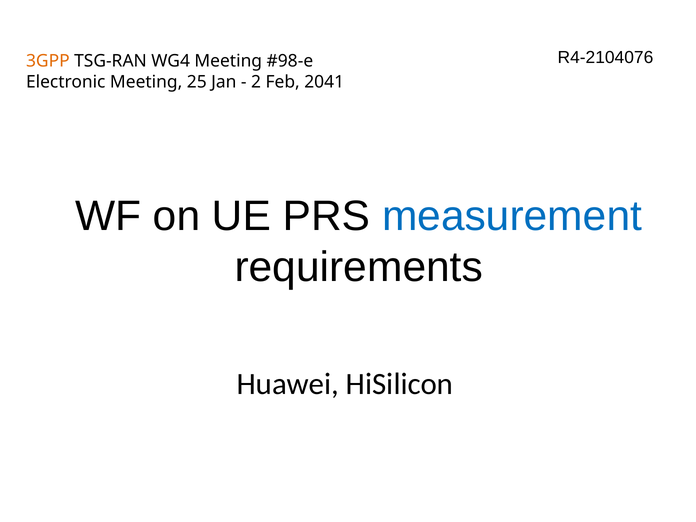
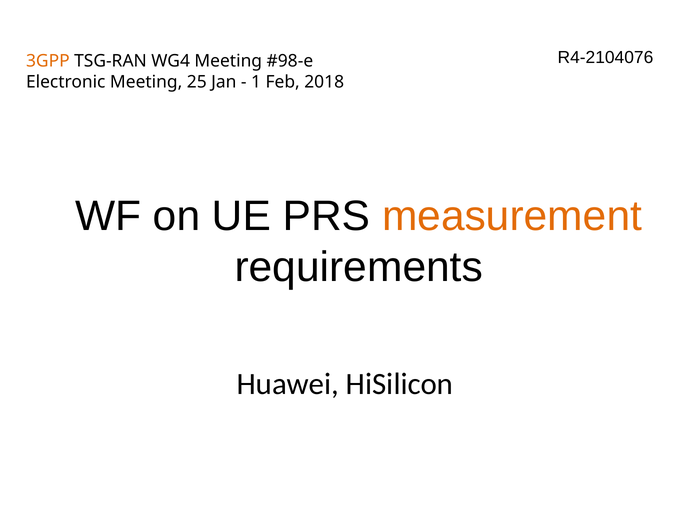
2: 2 -> 1 (256, 82)
2041: 2041 -> 2018 (324, 82)
measurement colour: blue -> orange (512, 216)
